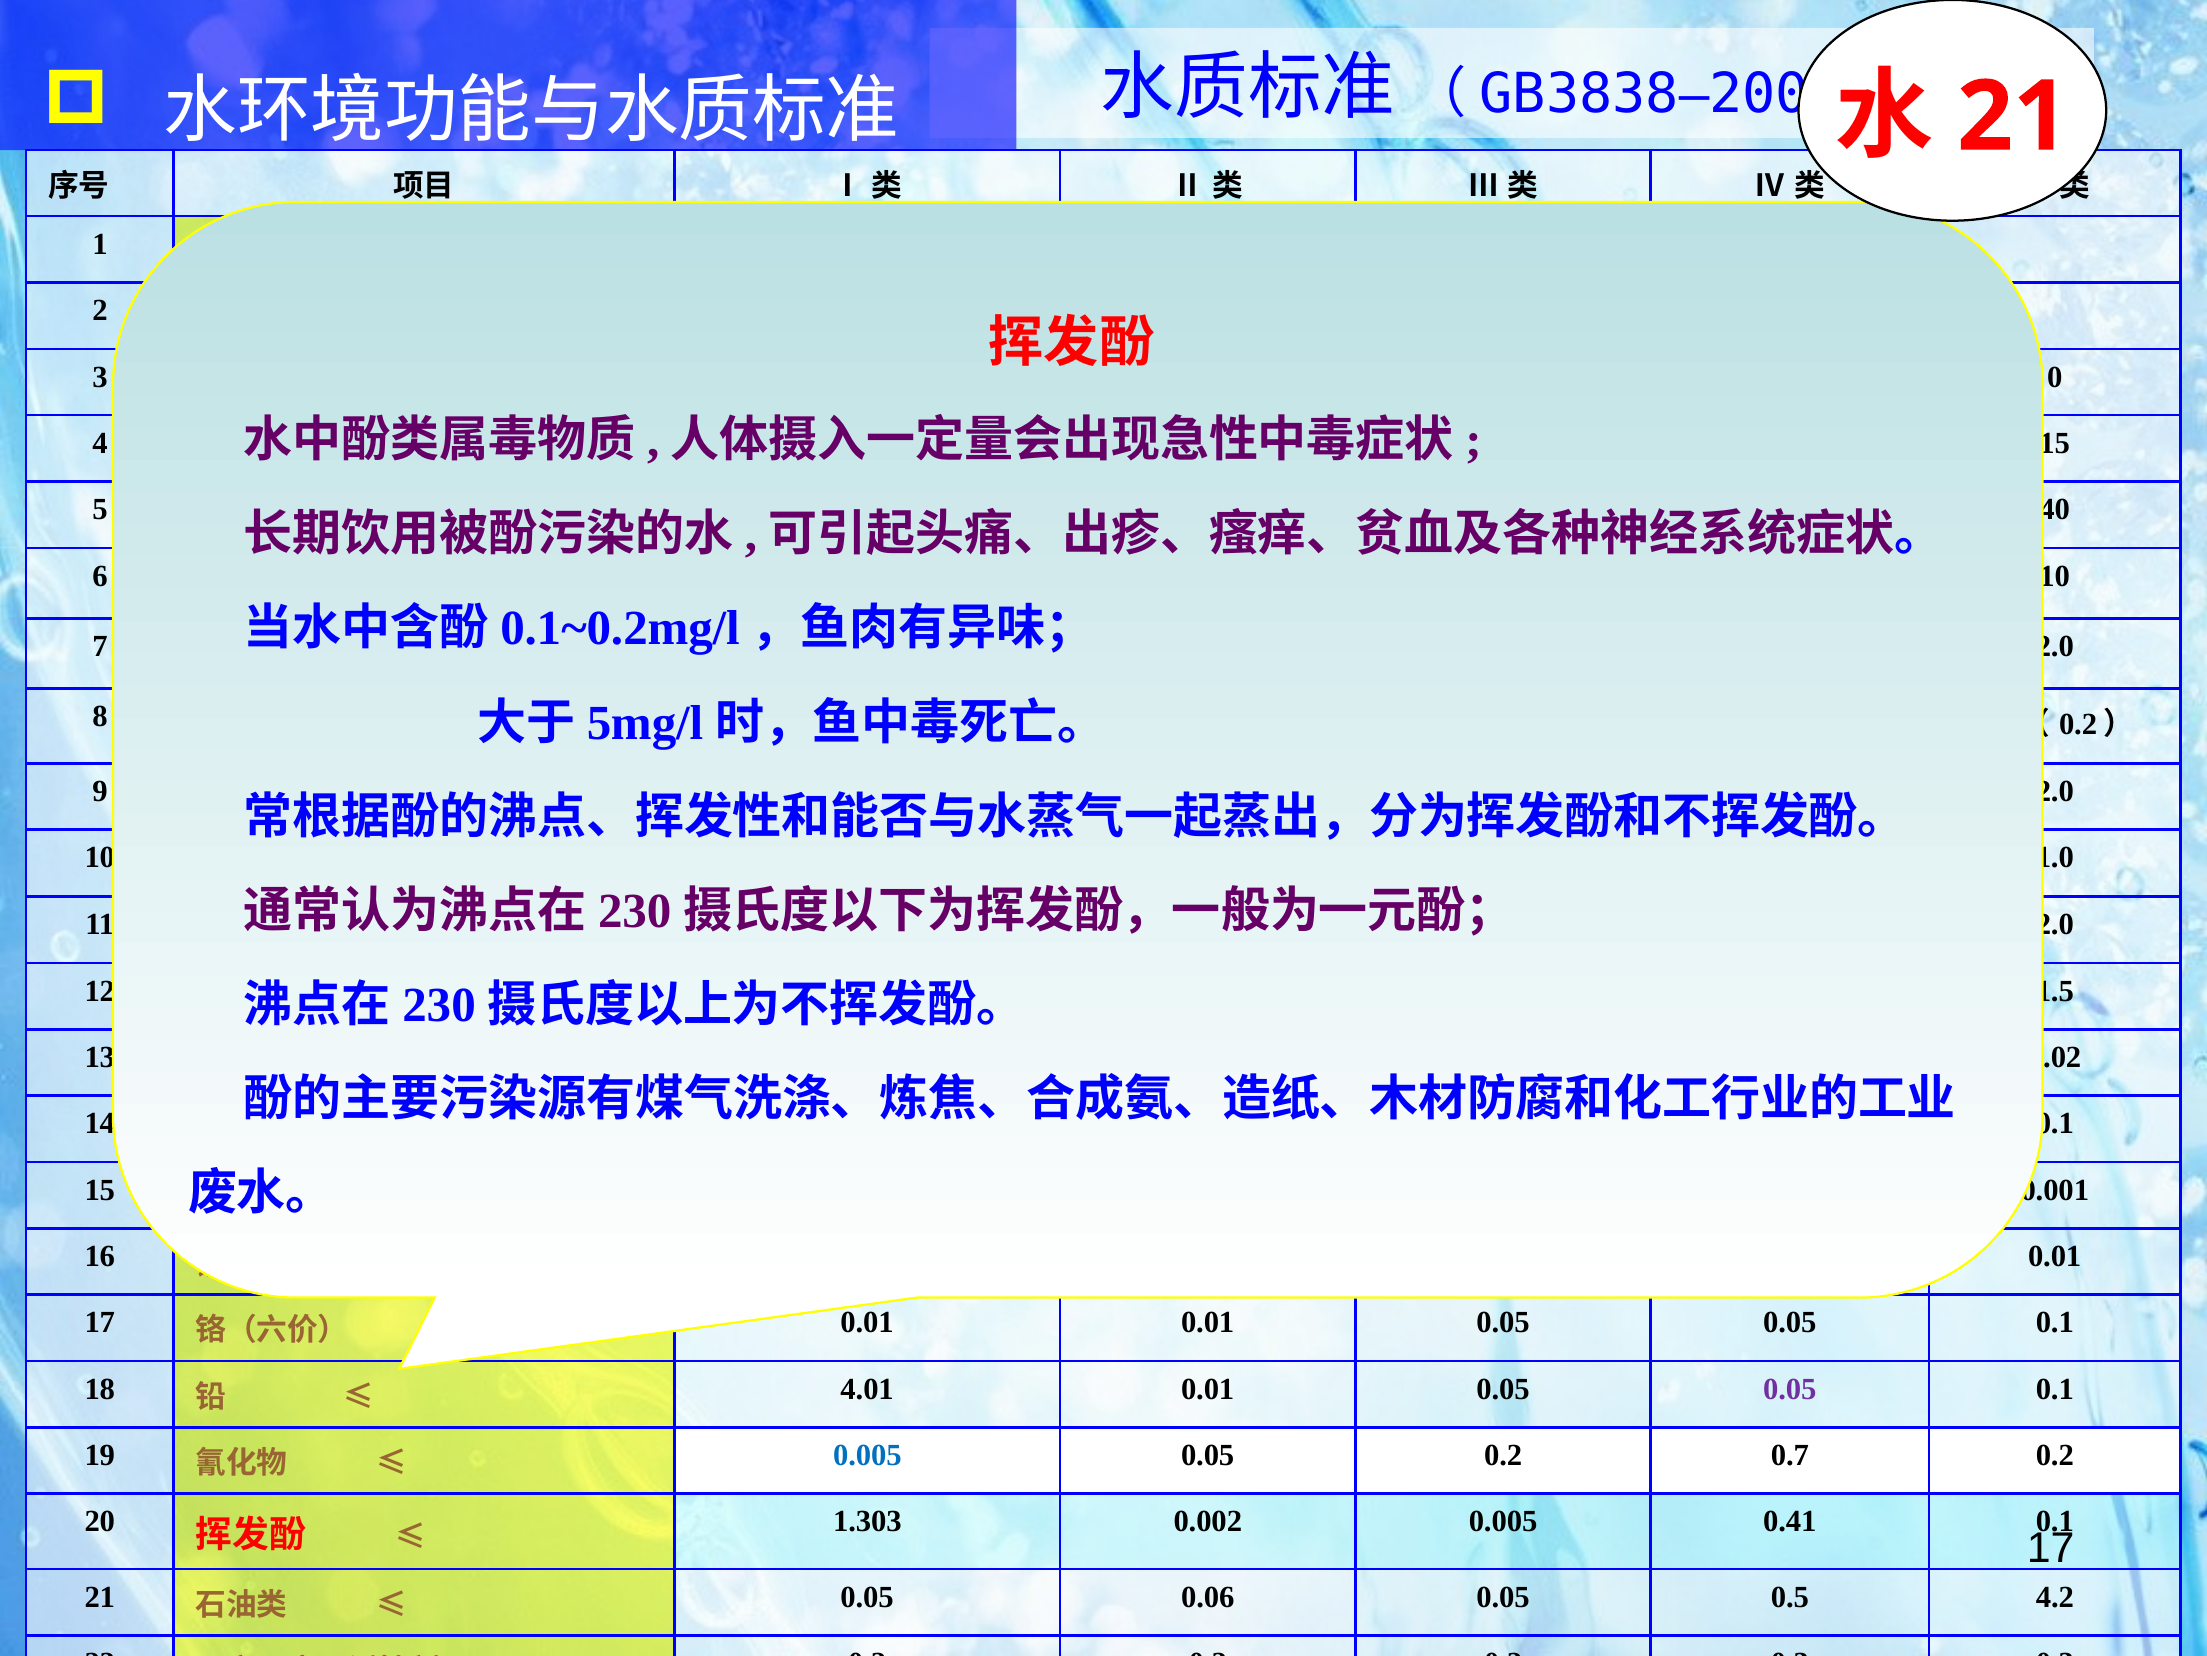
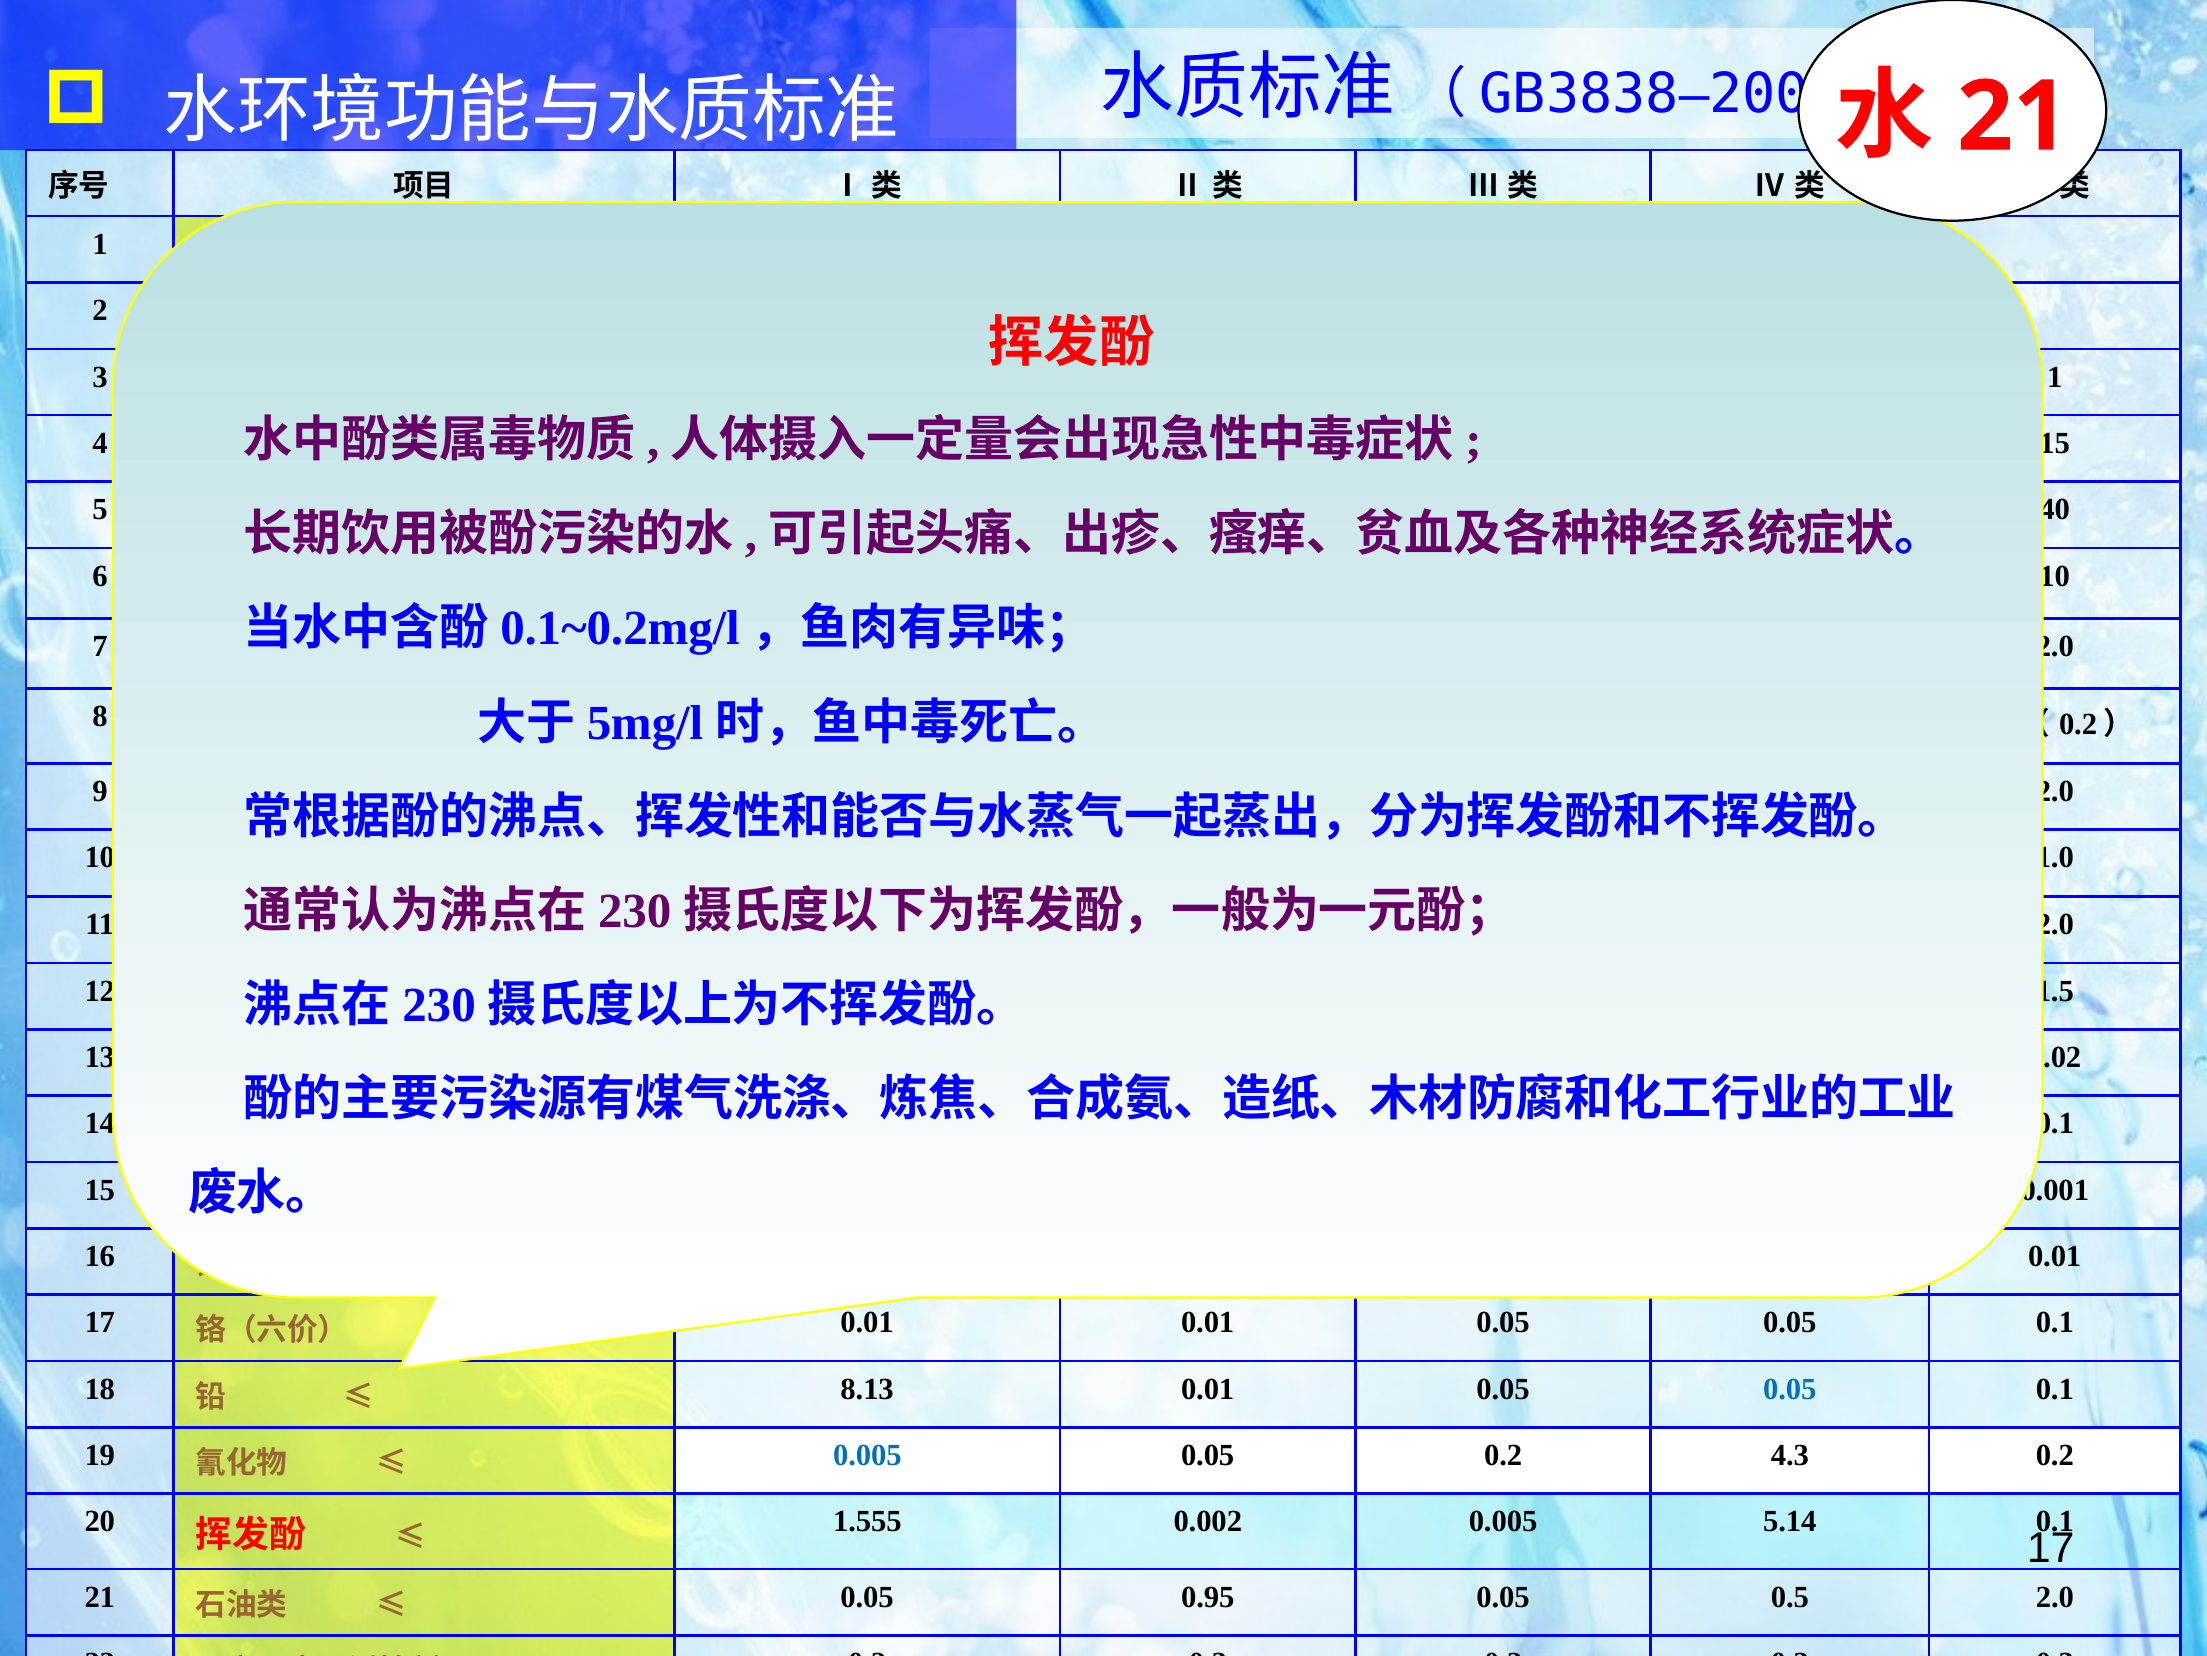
0: 0 -> 1 (2055, 377)
4.01: 4.01 -> 8.13 (867, 1388)
0.05 colour: purple -> blue (1790, 1388)
0.7: 0.7 -> 4.3 (1790, 1455)
1.303: 1.303 -> 1.555 (867, 1521)
0.41: 0.41 -> 5.14 (1790, 1521)
0.06: 0.06 -> 0.95 (1208, 1597)
0.5 4.2: 4.2 -> 2.0 (2055, 1597)
